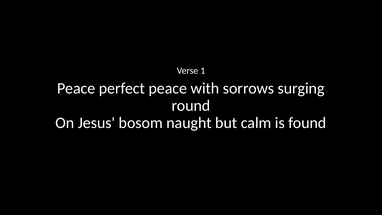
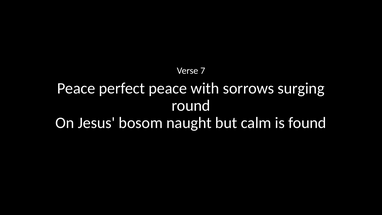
1: 1 -> 7 (203, 71)
